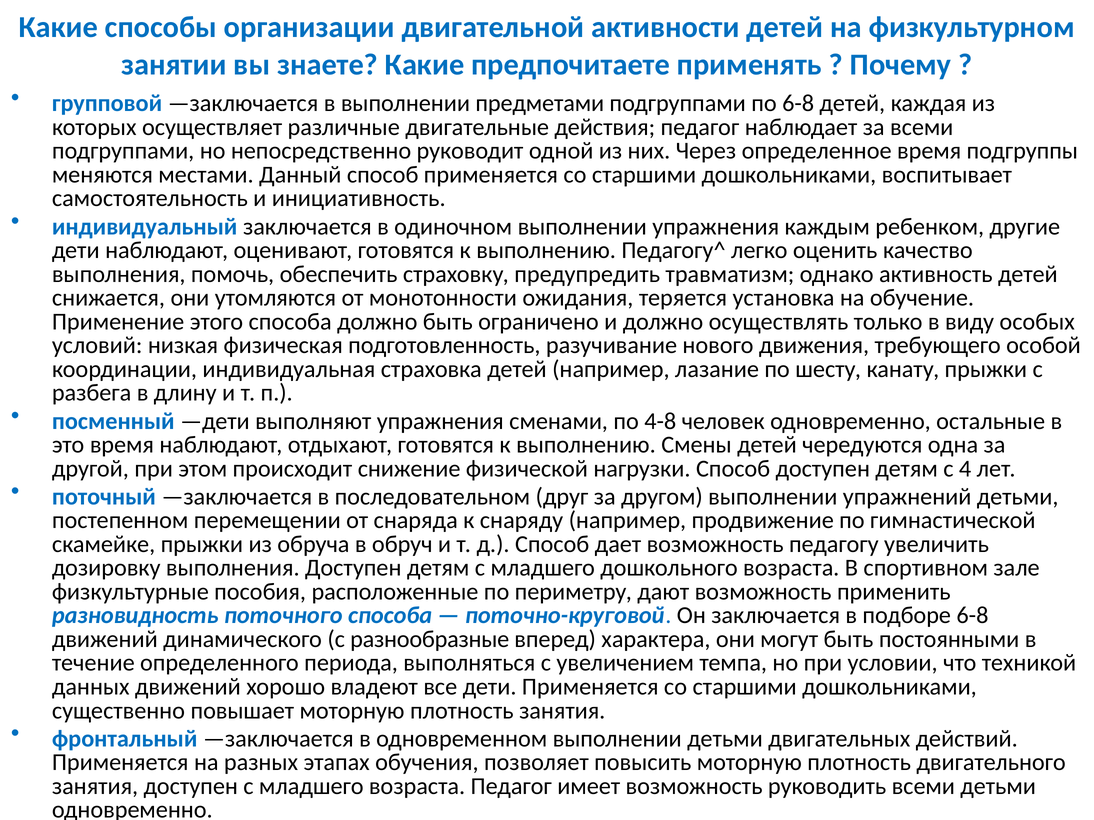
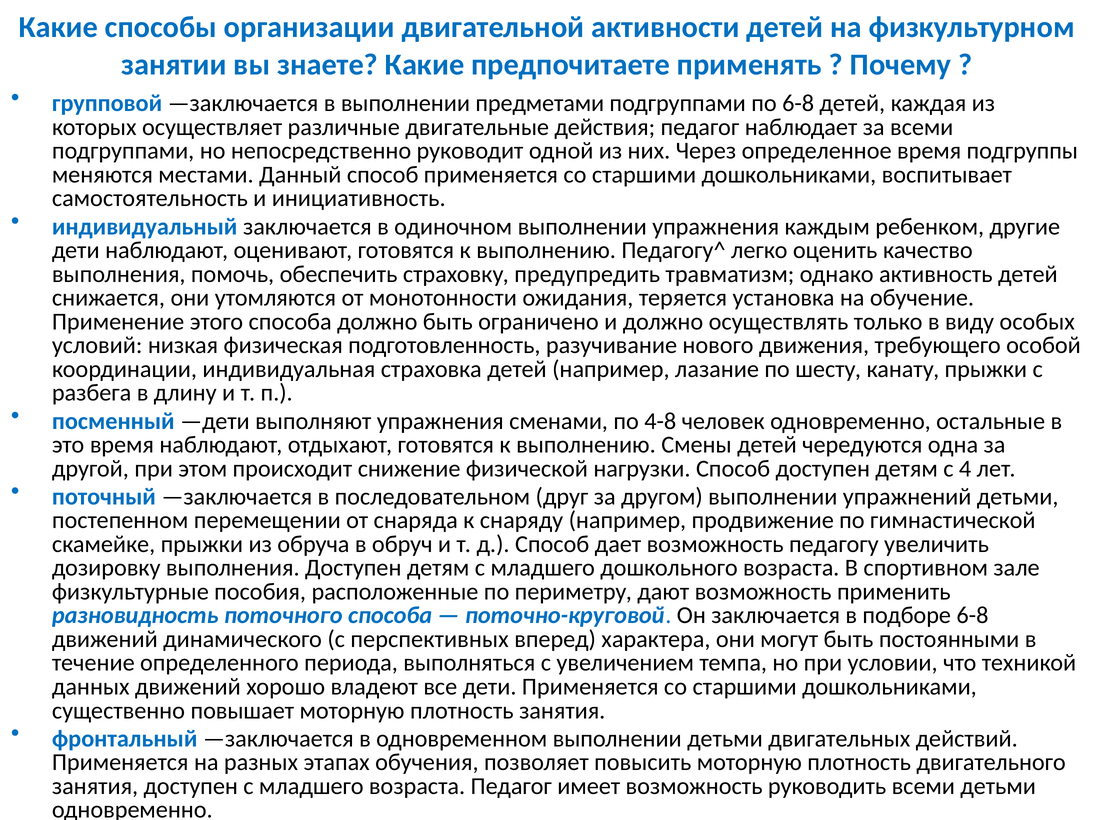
разнообразные: разнообразные -> перспективных (430, 640)
